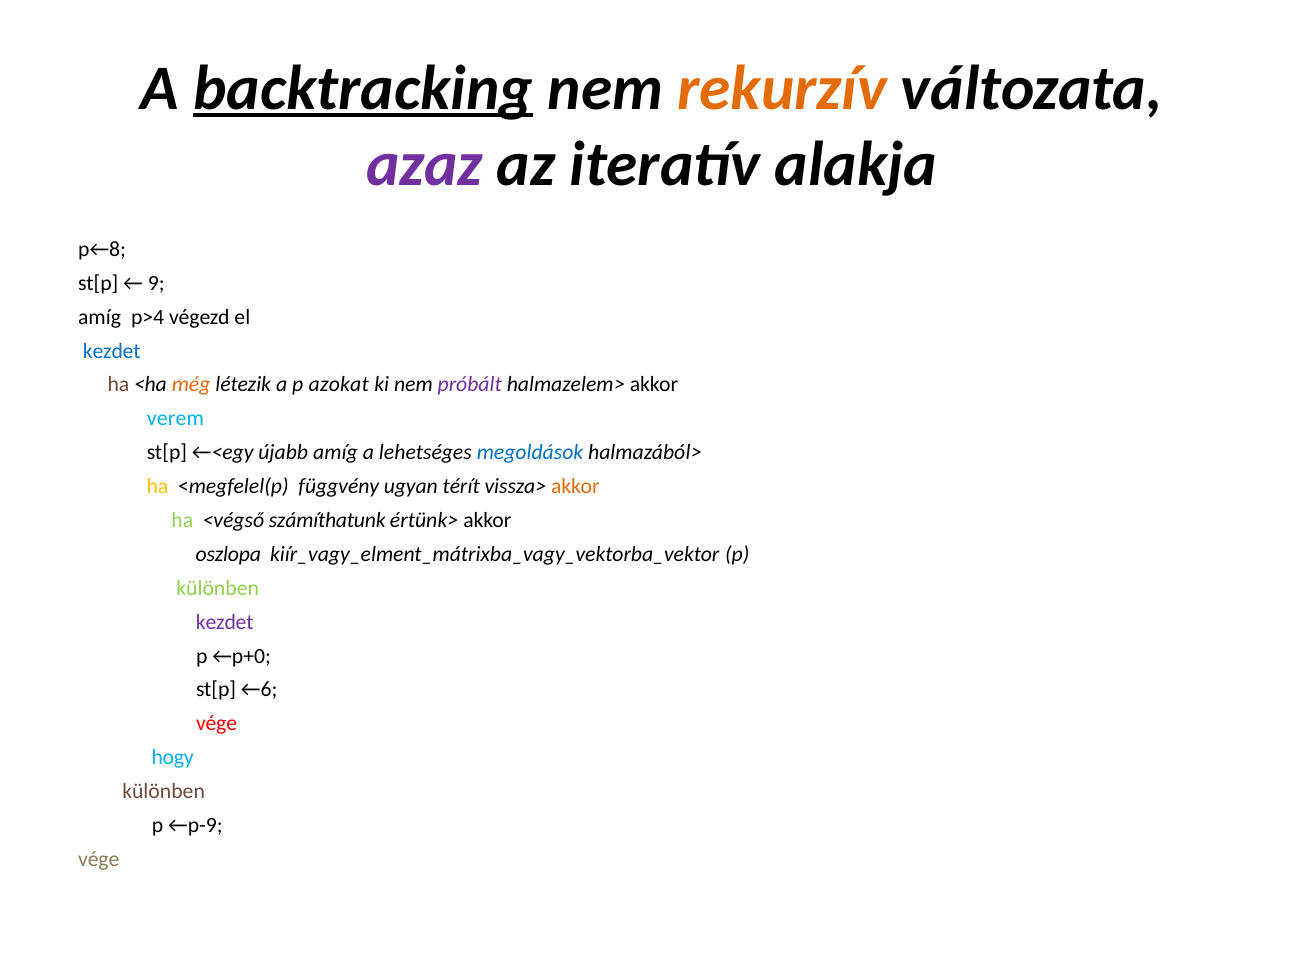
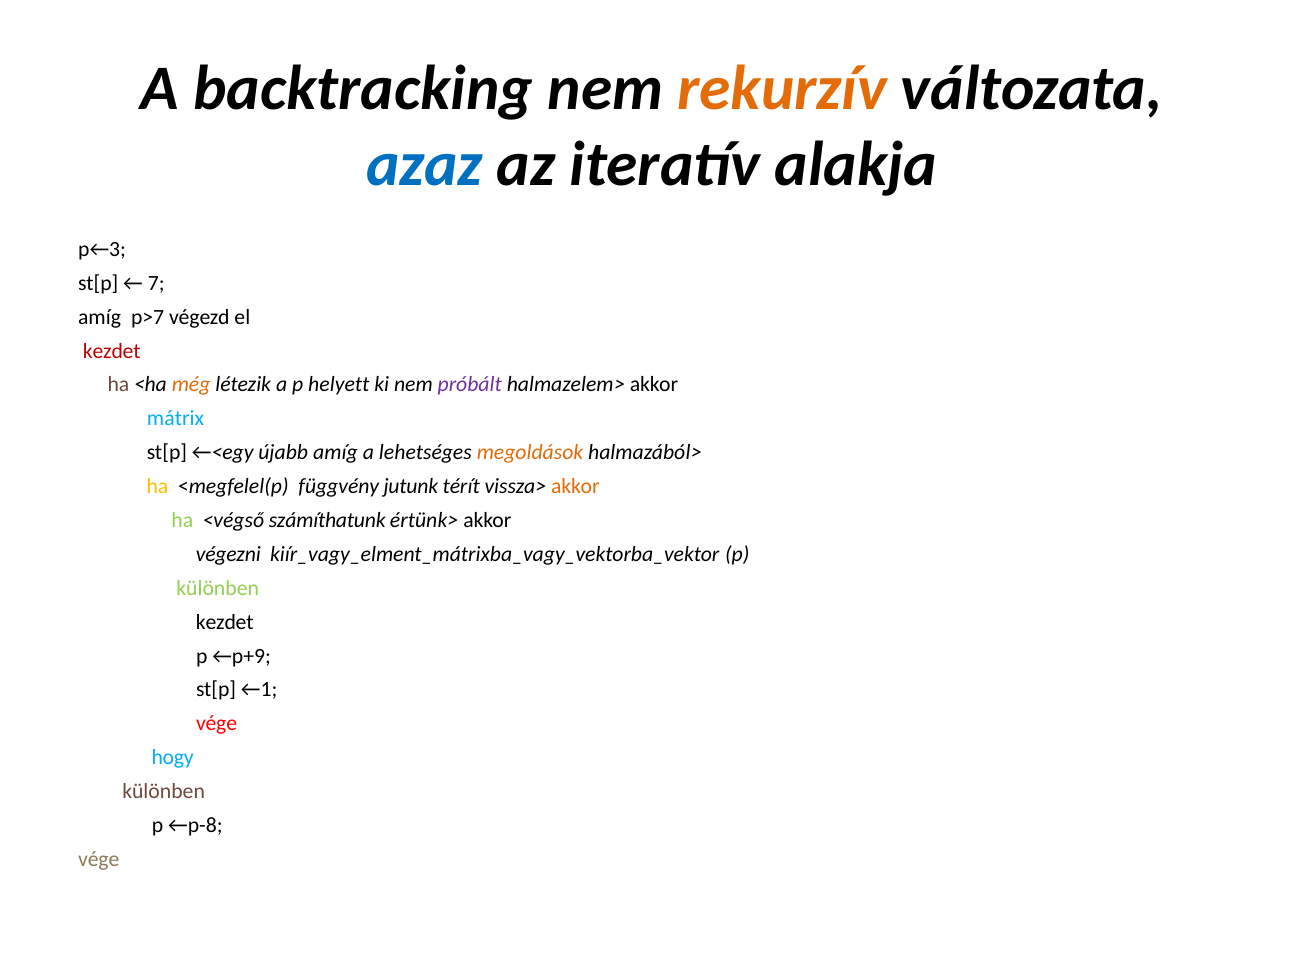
backtracking underline: present -> none (363, 88)
azaz colour: purple -> blue (424, 164)
p←8: p←8 -> p←3 (102, 249)
9: 9 -> 7 (156, 283)
p>4: p>4 -> p>7 (148, 317)
kezdet colour: blue -> red (112, 351)
azokat: azokat -> helyett (339, 385)
verem: verem -> mátrix (176, 419)
megoldások colour: blue -> orange (530, 453)
ugyan: ugyan -> jutunk (411, 486)
oszlopa: oszlopa -> végezni (228, 554)
kezdet colour: purple -> black (225, 622)
←p+0: ←p+0 -> ←p+9 (242, 656)
←6: ←6 -> ←1 (259, 690)
←p-9: ←p-9 -> ←p-8 (195, 825)
